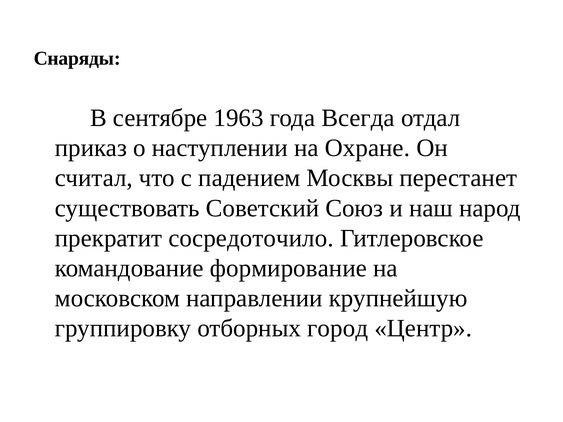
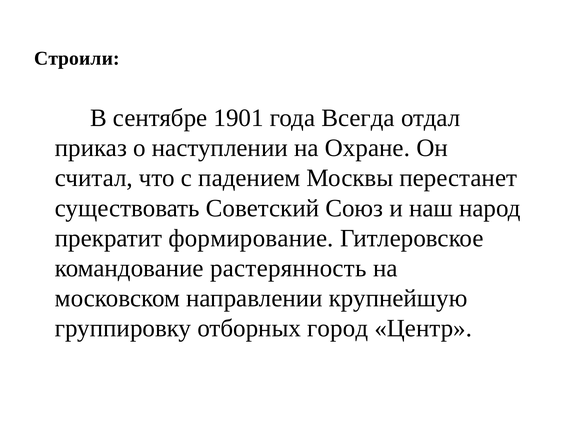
Снаряды: Снаряды -> Строили (77, 59)
1963: 1963 -> 1901 (239, 118)
сосредоточило: сосредоточило -> формирование (251, 238)
формирование: формирование -> растерянность (288, 268)
